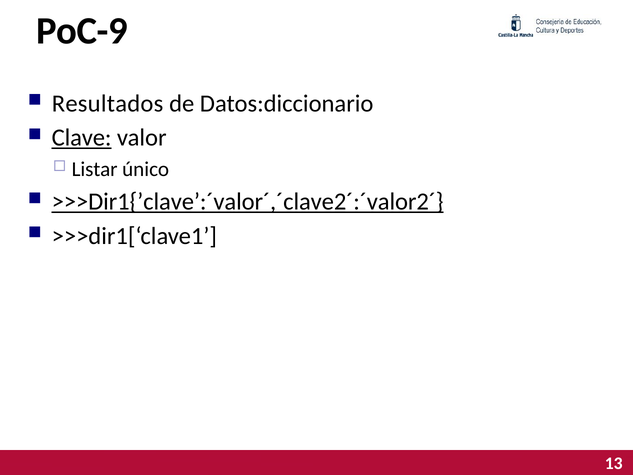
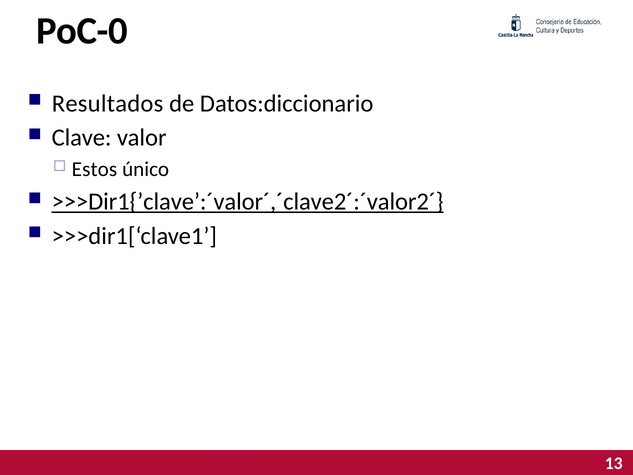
PoC-9: PoC-9 -> PoC-0 (82, 31)
Clave underline: present -> none (82, 138)
Listar: Listar -> Estos (95, 169)
